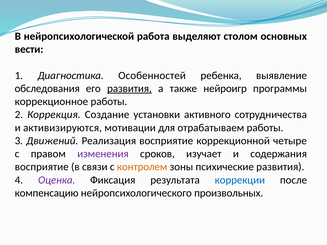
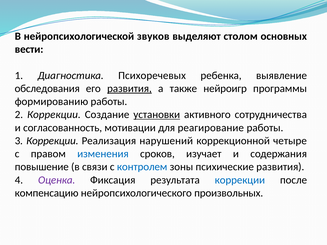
работа: работа -> звуков (153, 36)
Особенностей: Особенностей -> Психоречевых (152, 75)
коррекционное: коррекционное -> формированию (51, 102)
2 Коррекция: Коррекция -> Коррекции (54, 115)
установки underline: none -> present (157, 115)
активизируются: активизируются -> согласованность (63, 128)
отрабатываем: отрабатываем -> реагирование (211, 128)
3 Движений: Движений -> Коррекции (52, 141)
Реализация восприятие: восприятие -> нарушений (166, 141)
изменения colour: purple -> blue (103, 154)
восприятие: восприятие -> повышение (42, 167)
контролем colour: orange -> blue (142, 167)
